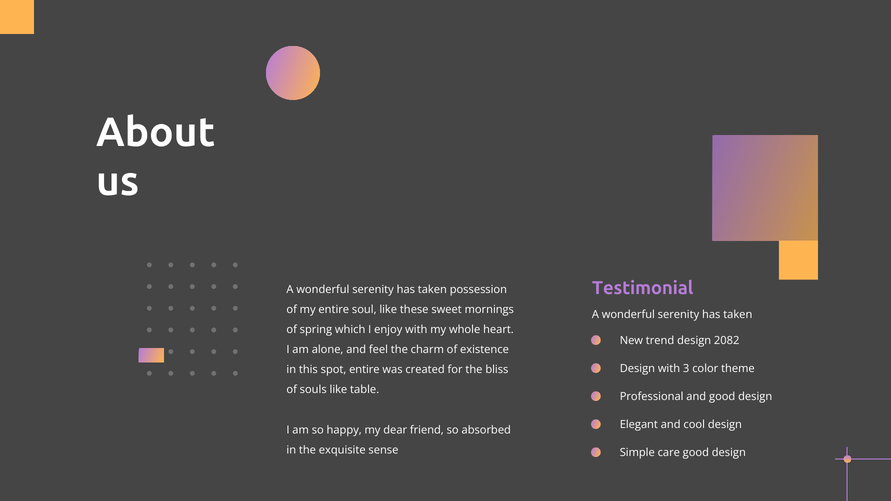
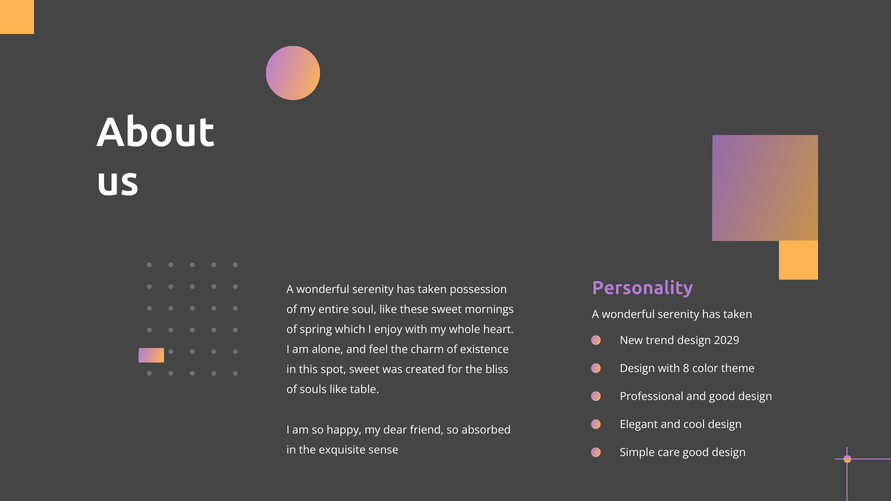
Testimonial: Testimonial -> Personality (642, 288)
2082: 2082 -> 2029 (727, 341)
3: 3 -> 8 (686, 369)
spot entire: entire -> sweet (364, 370)
